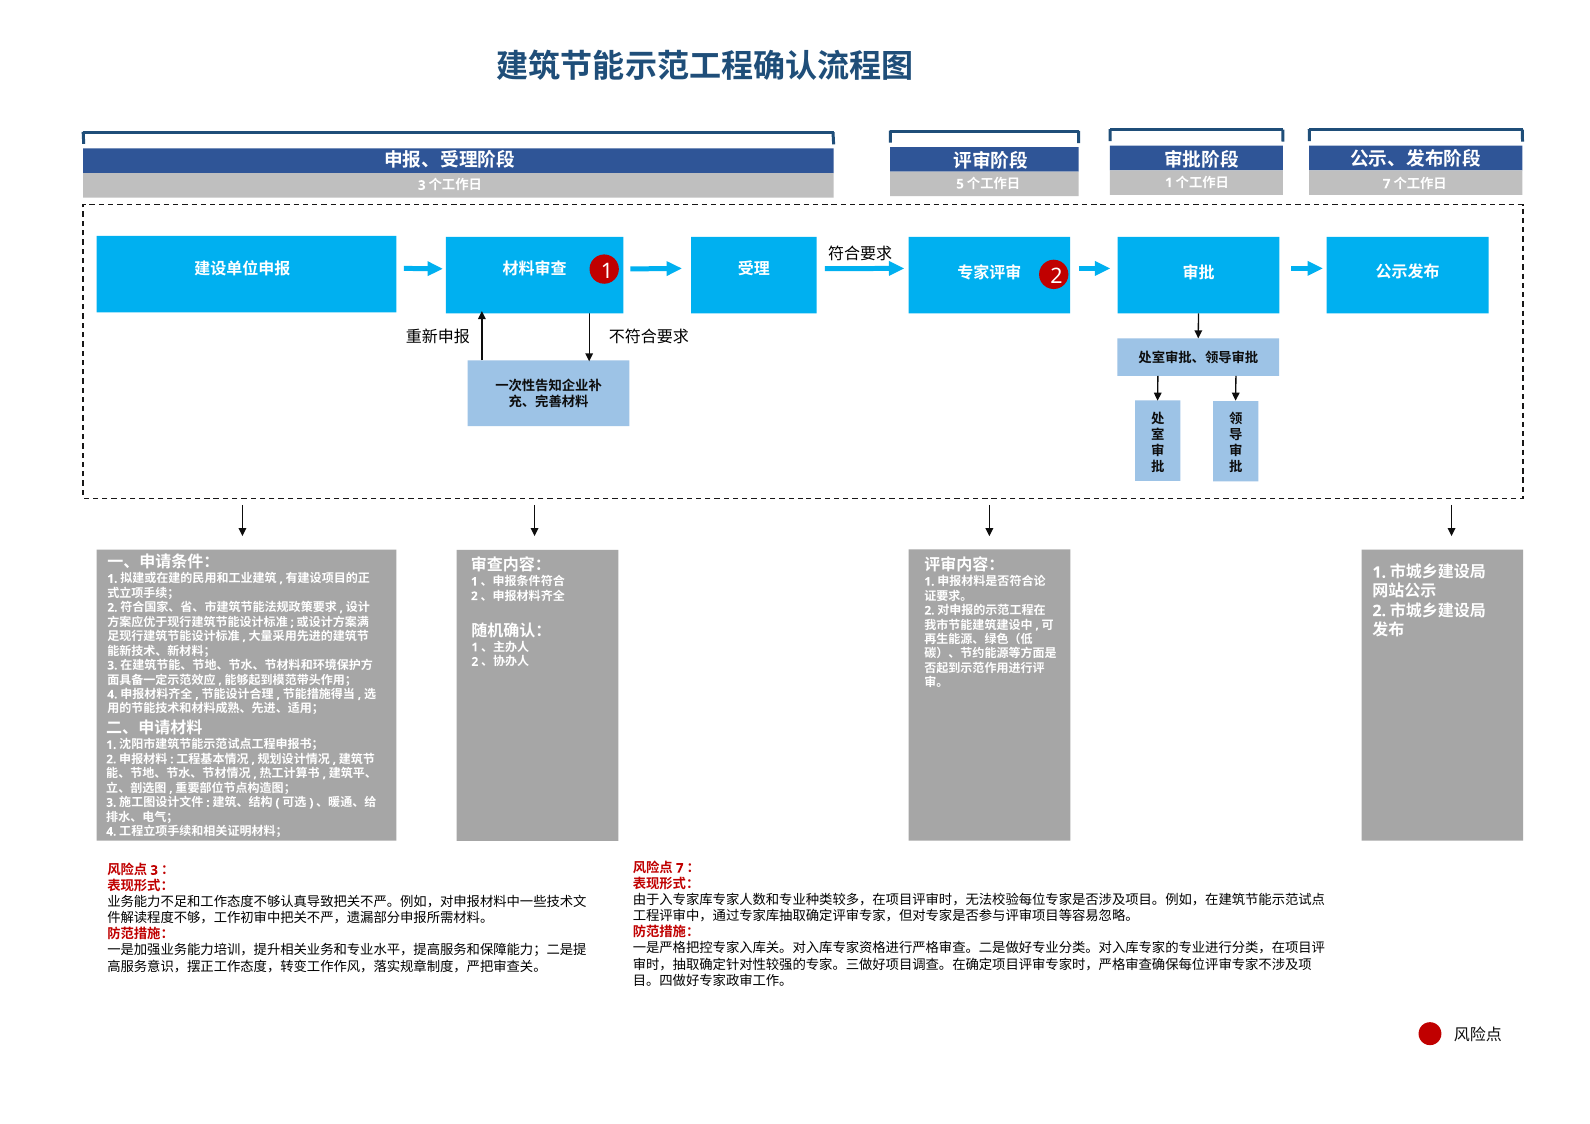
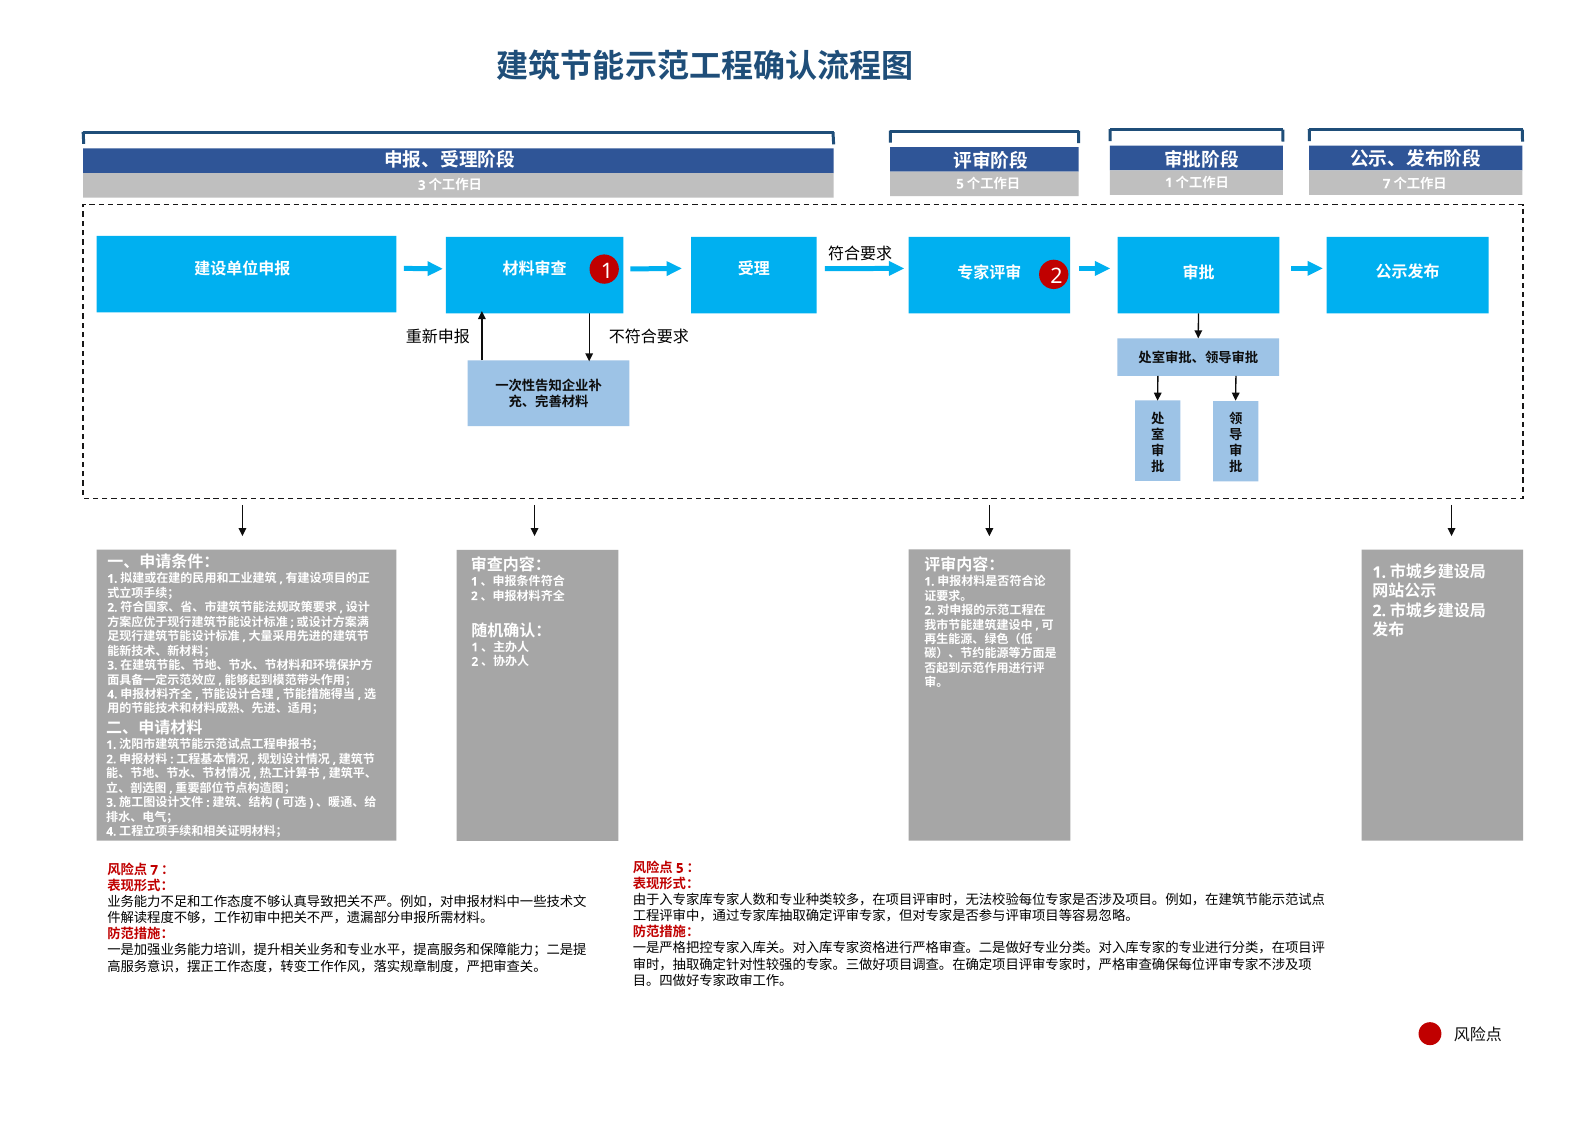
7: 7 -> 5 (680, 869)
3: 3 -> 7 (154, 871)
